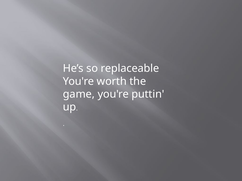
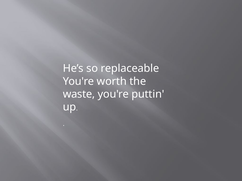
game: game -> waste (79, 94)
